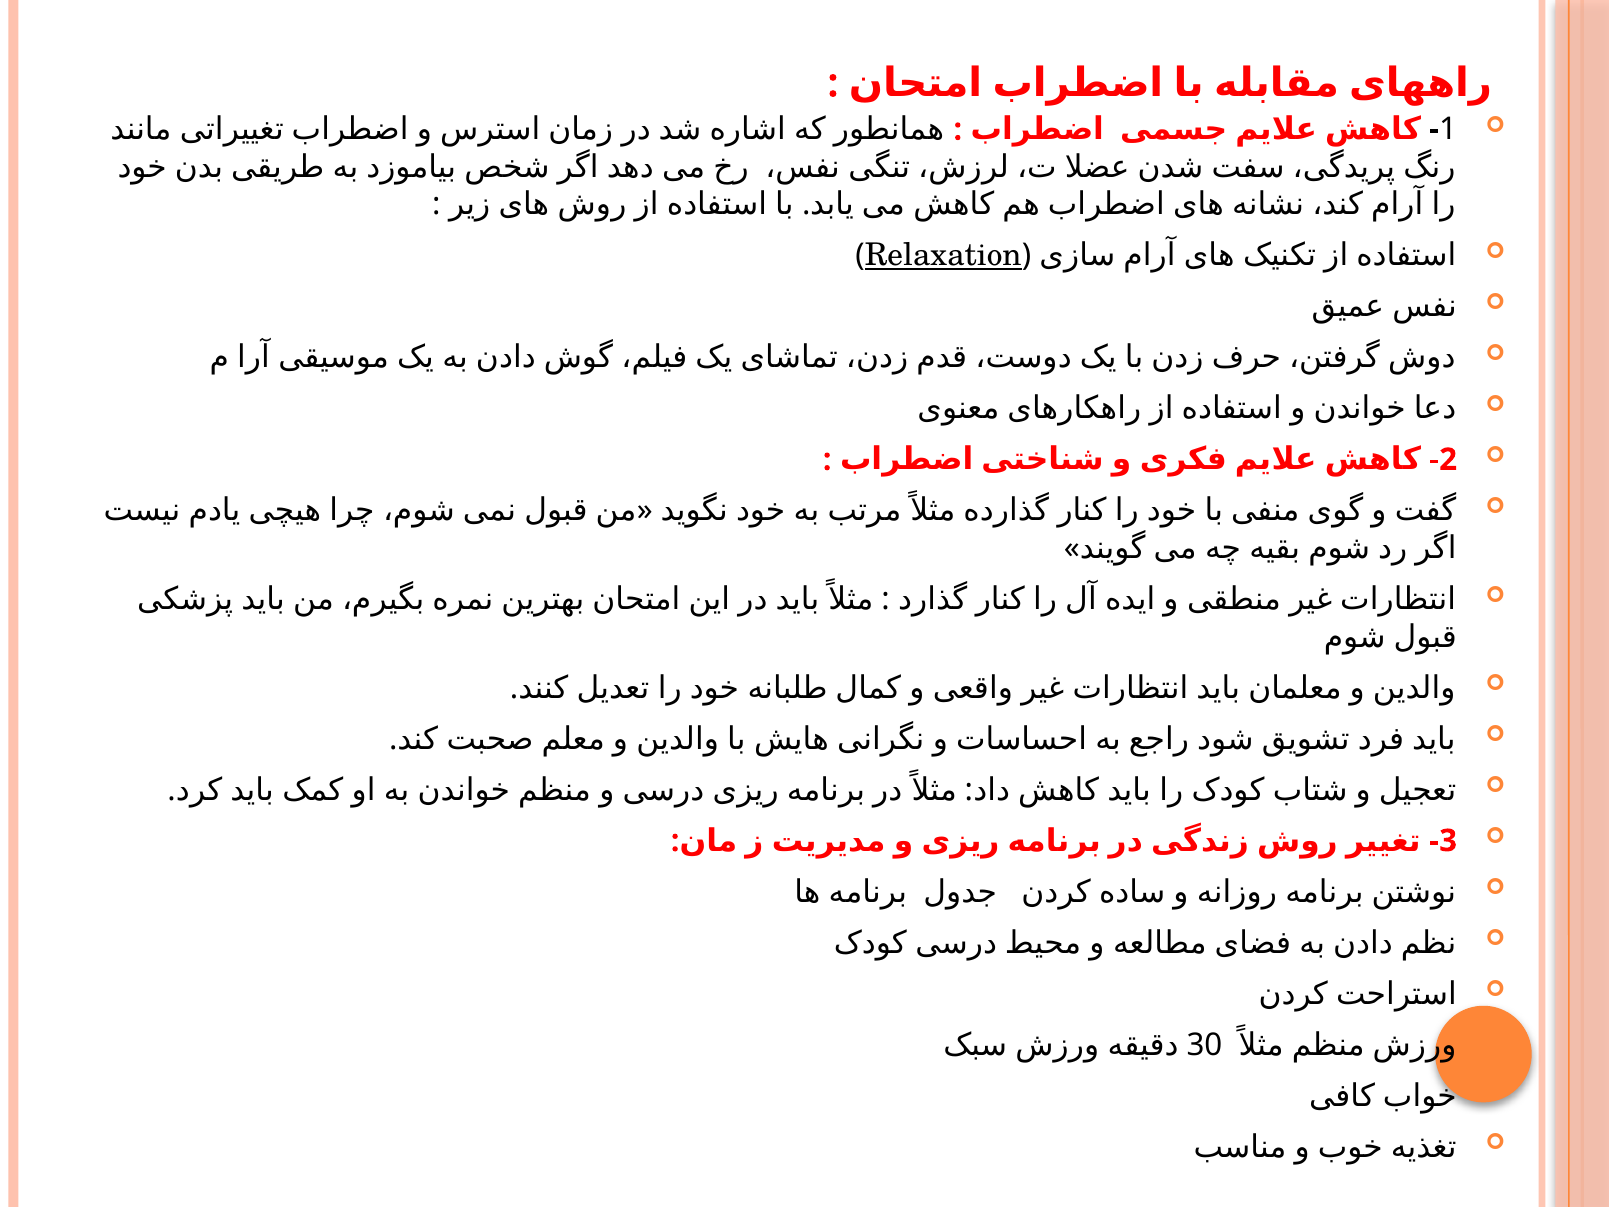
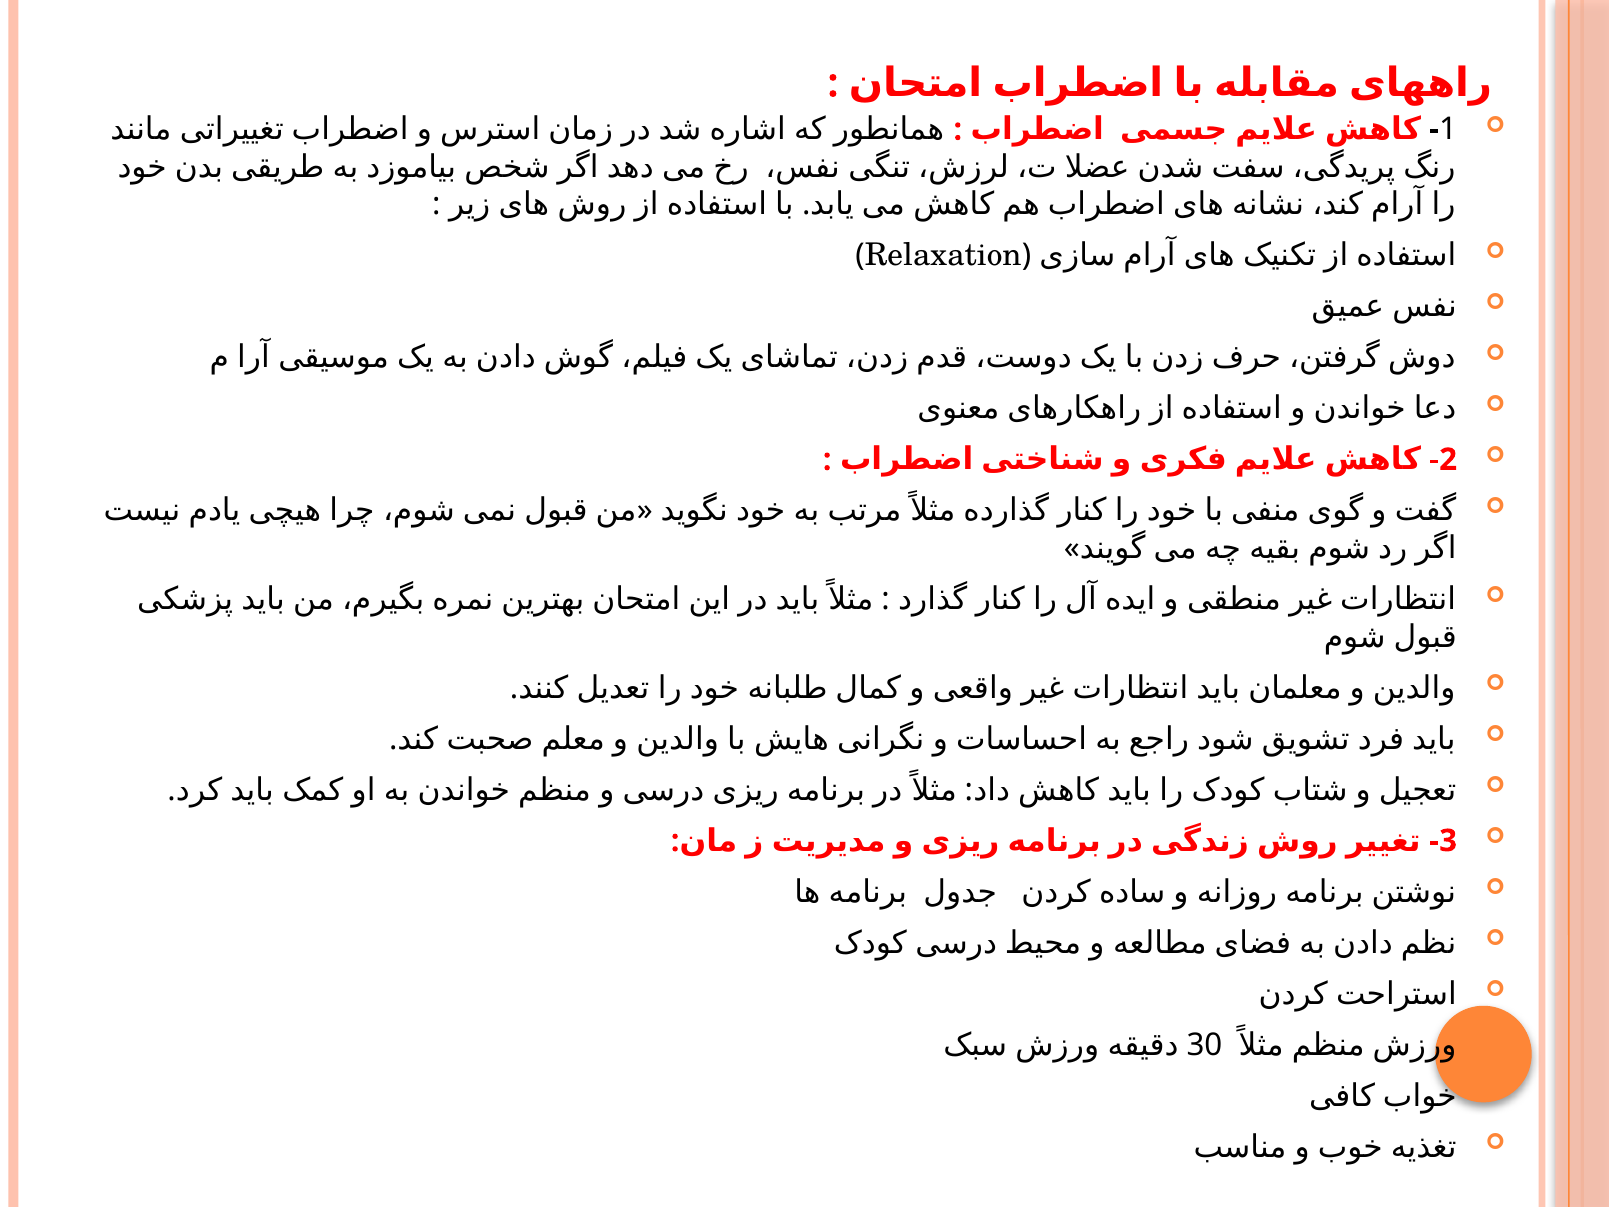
Relaxation underline: present -> none (943, 256)
